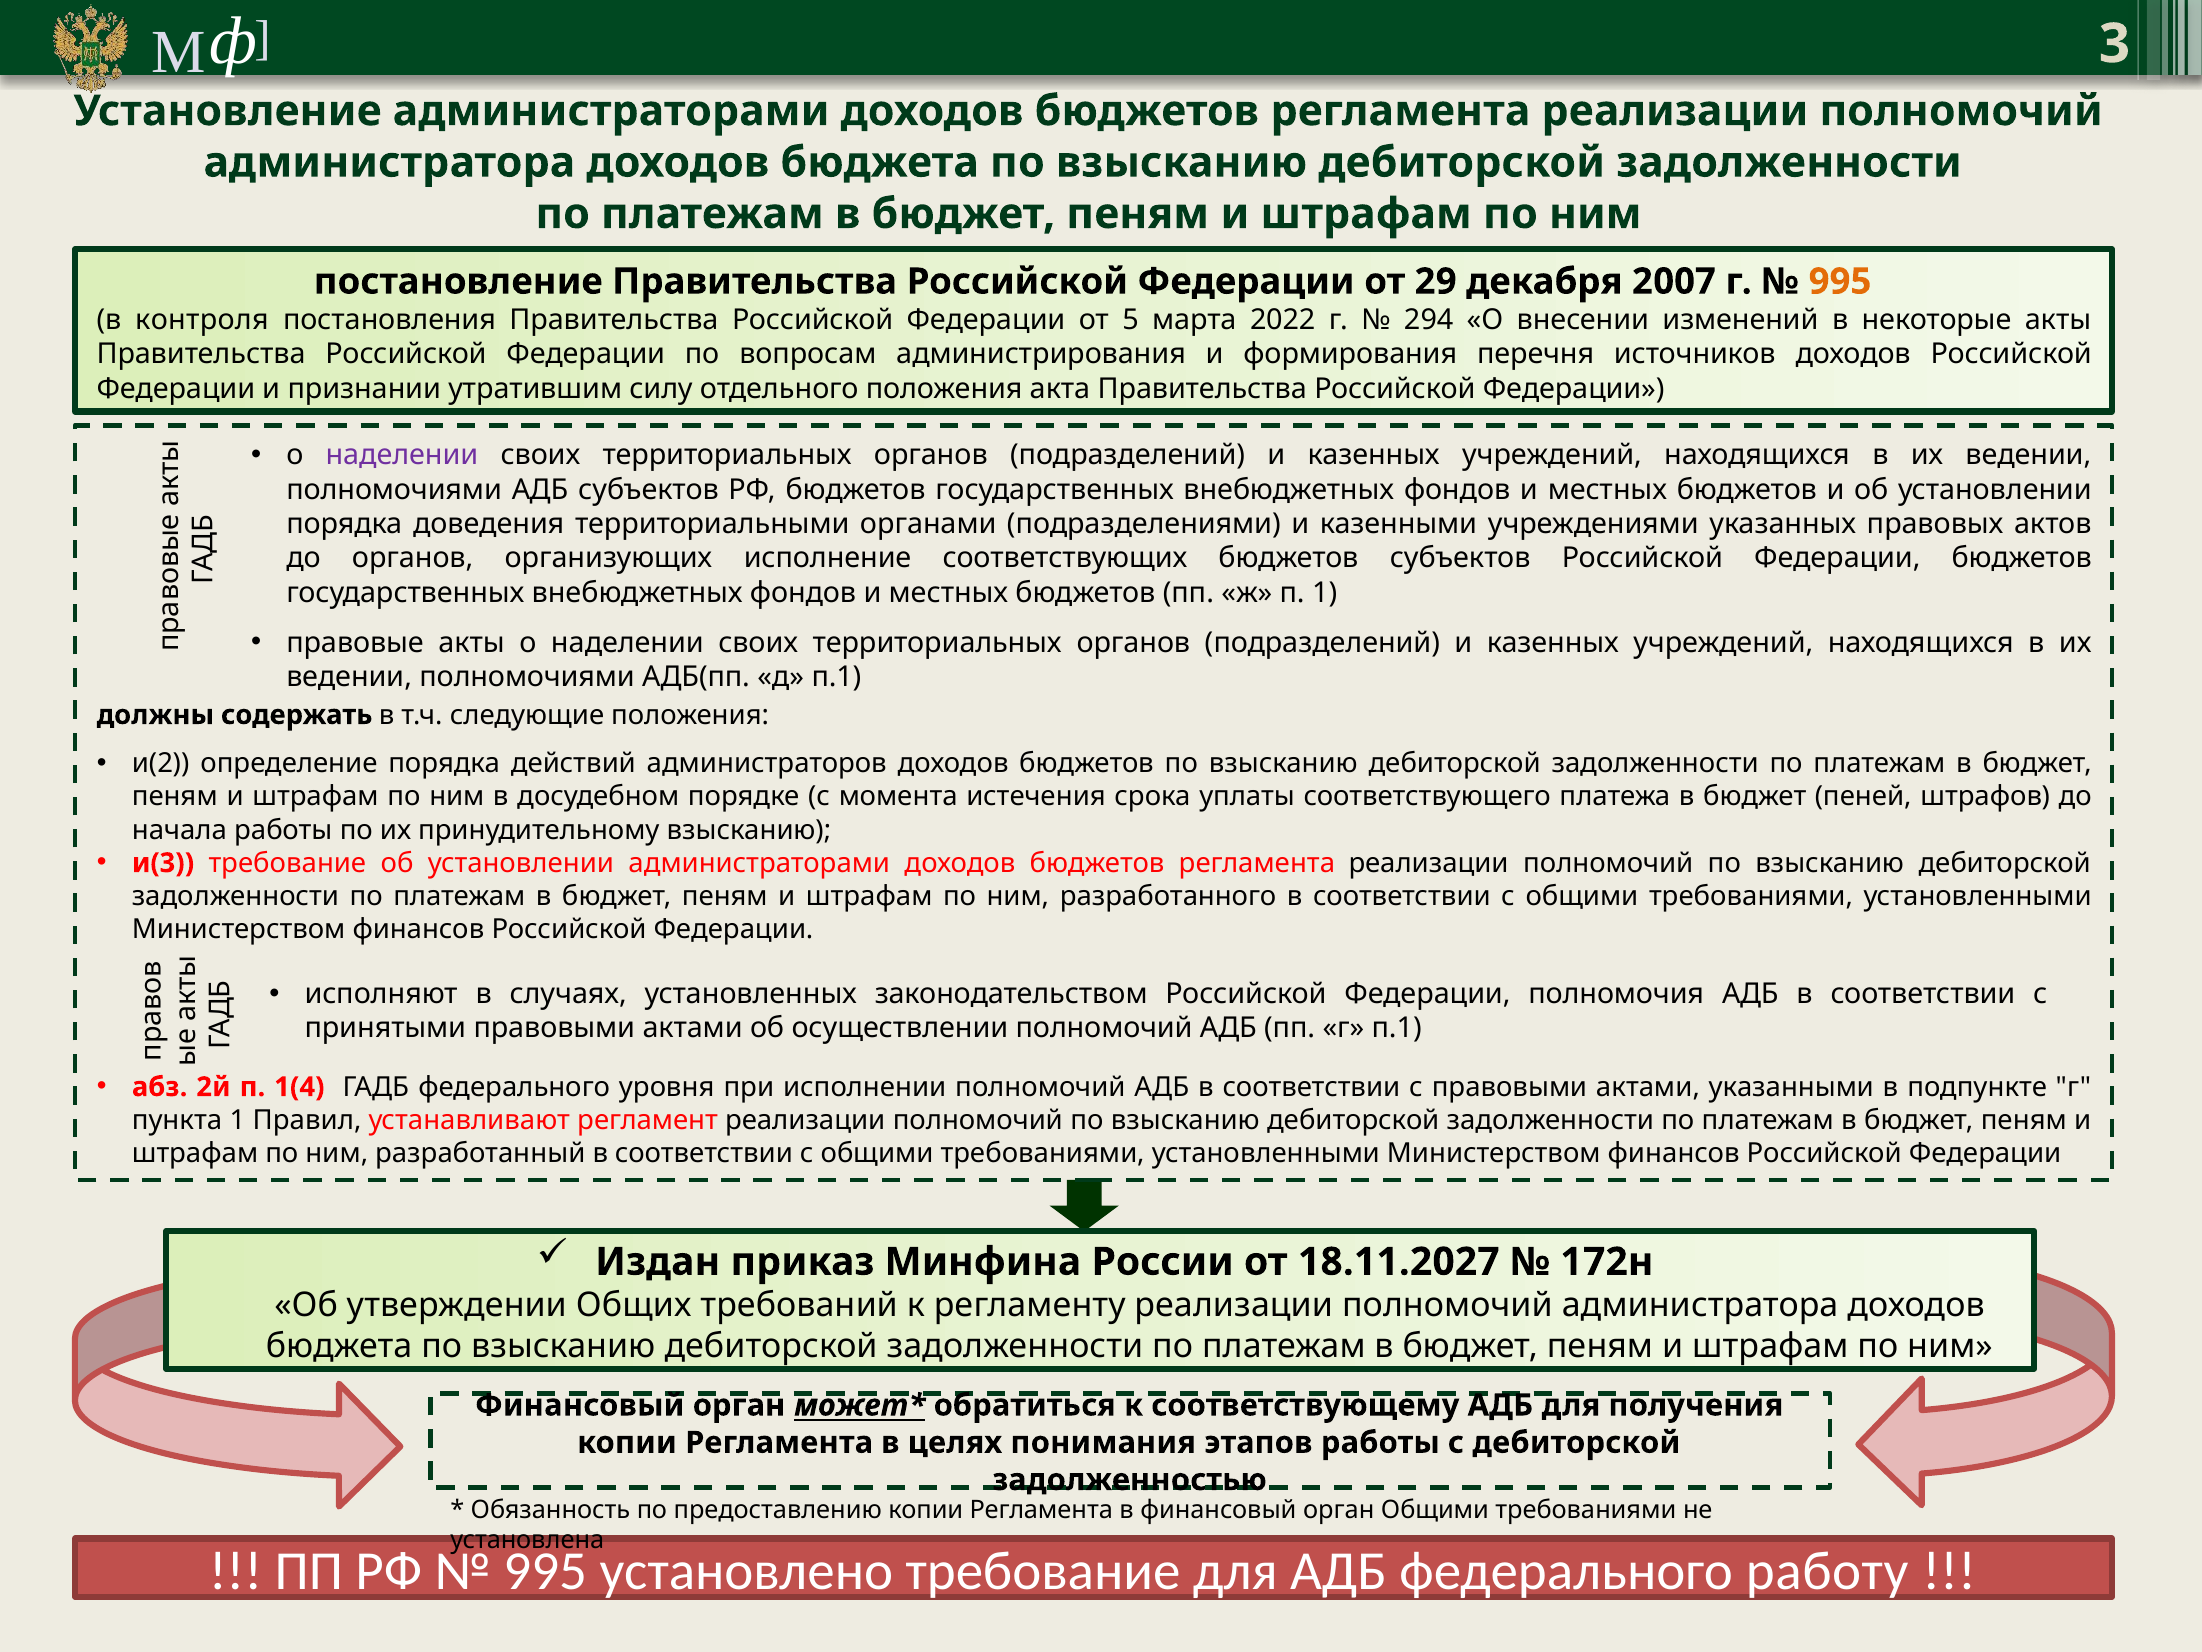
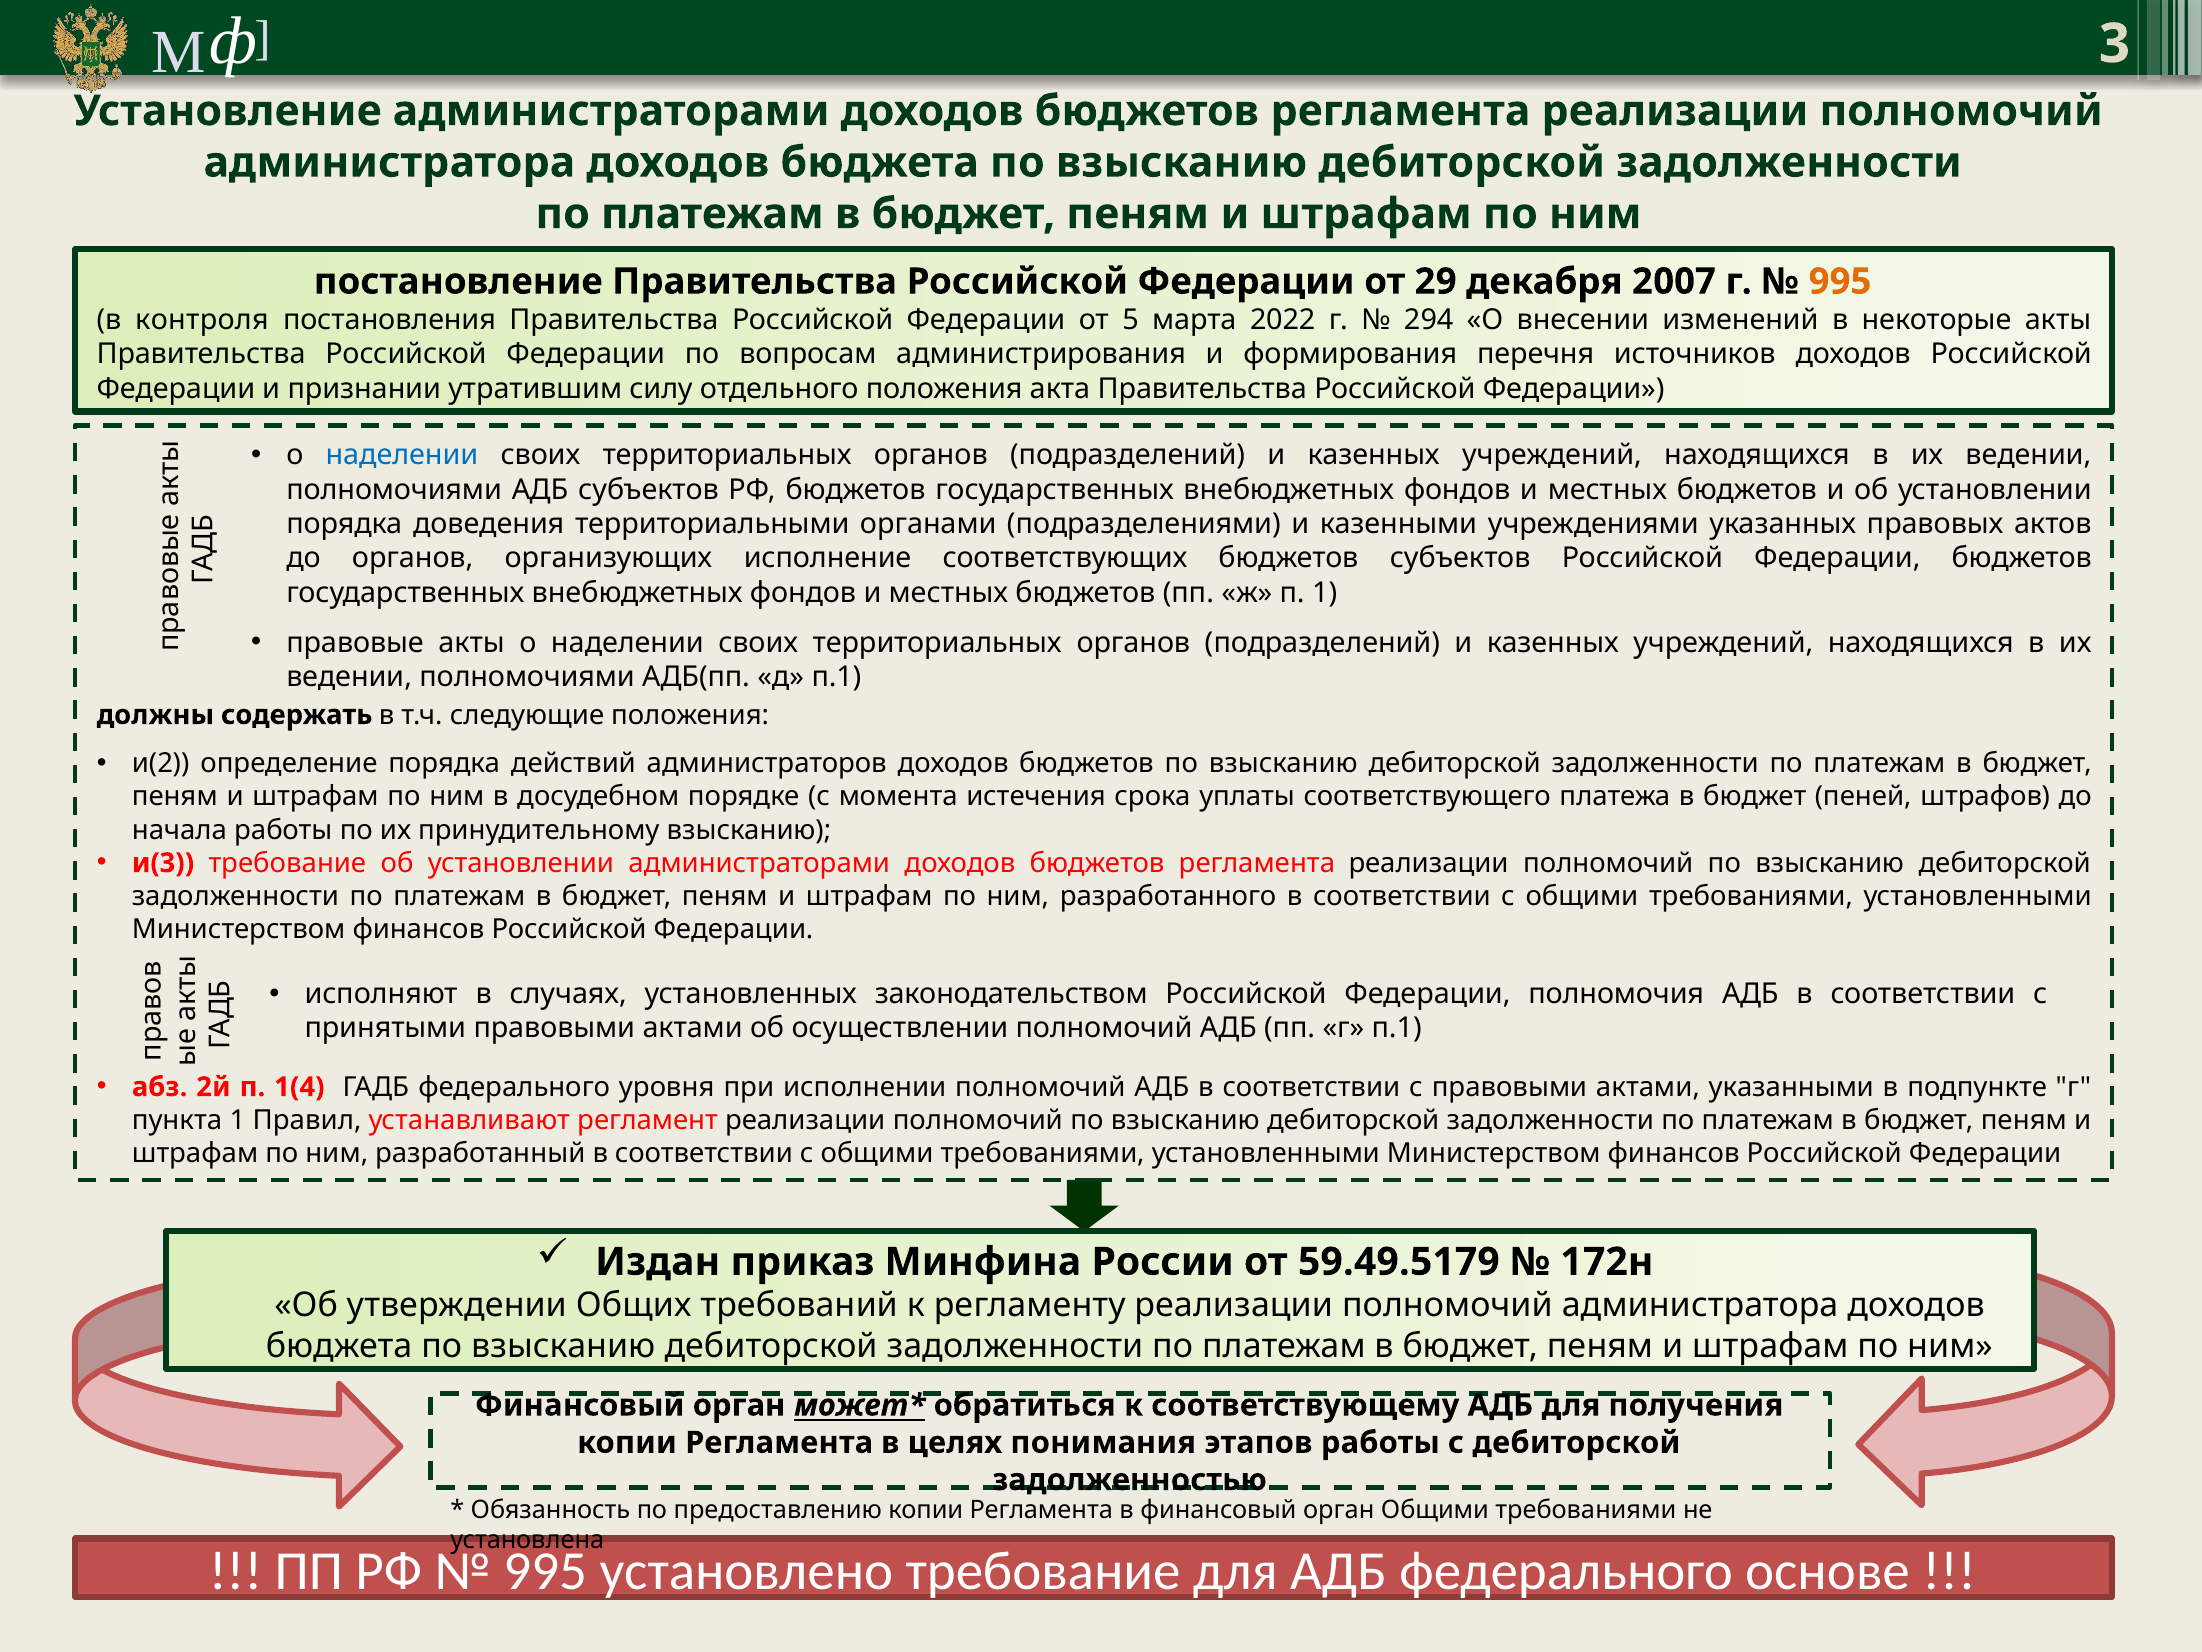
наделении colour: purple -> blue (402, 455)
18.11.2027: 18.11.2027 -> 59.49.5179 (1399, 1261)
работу: работу -> основе (1827, 1571)
